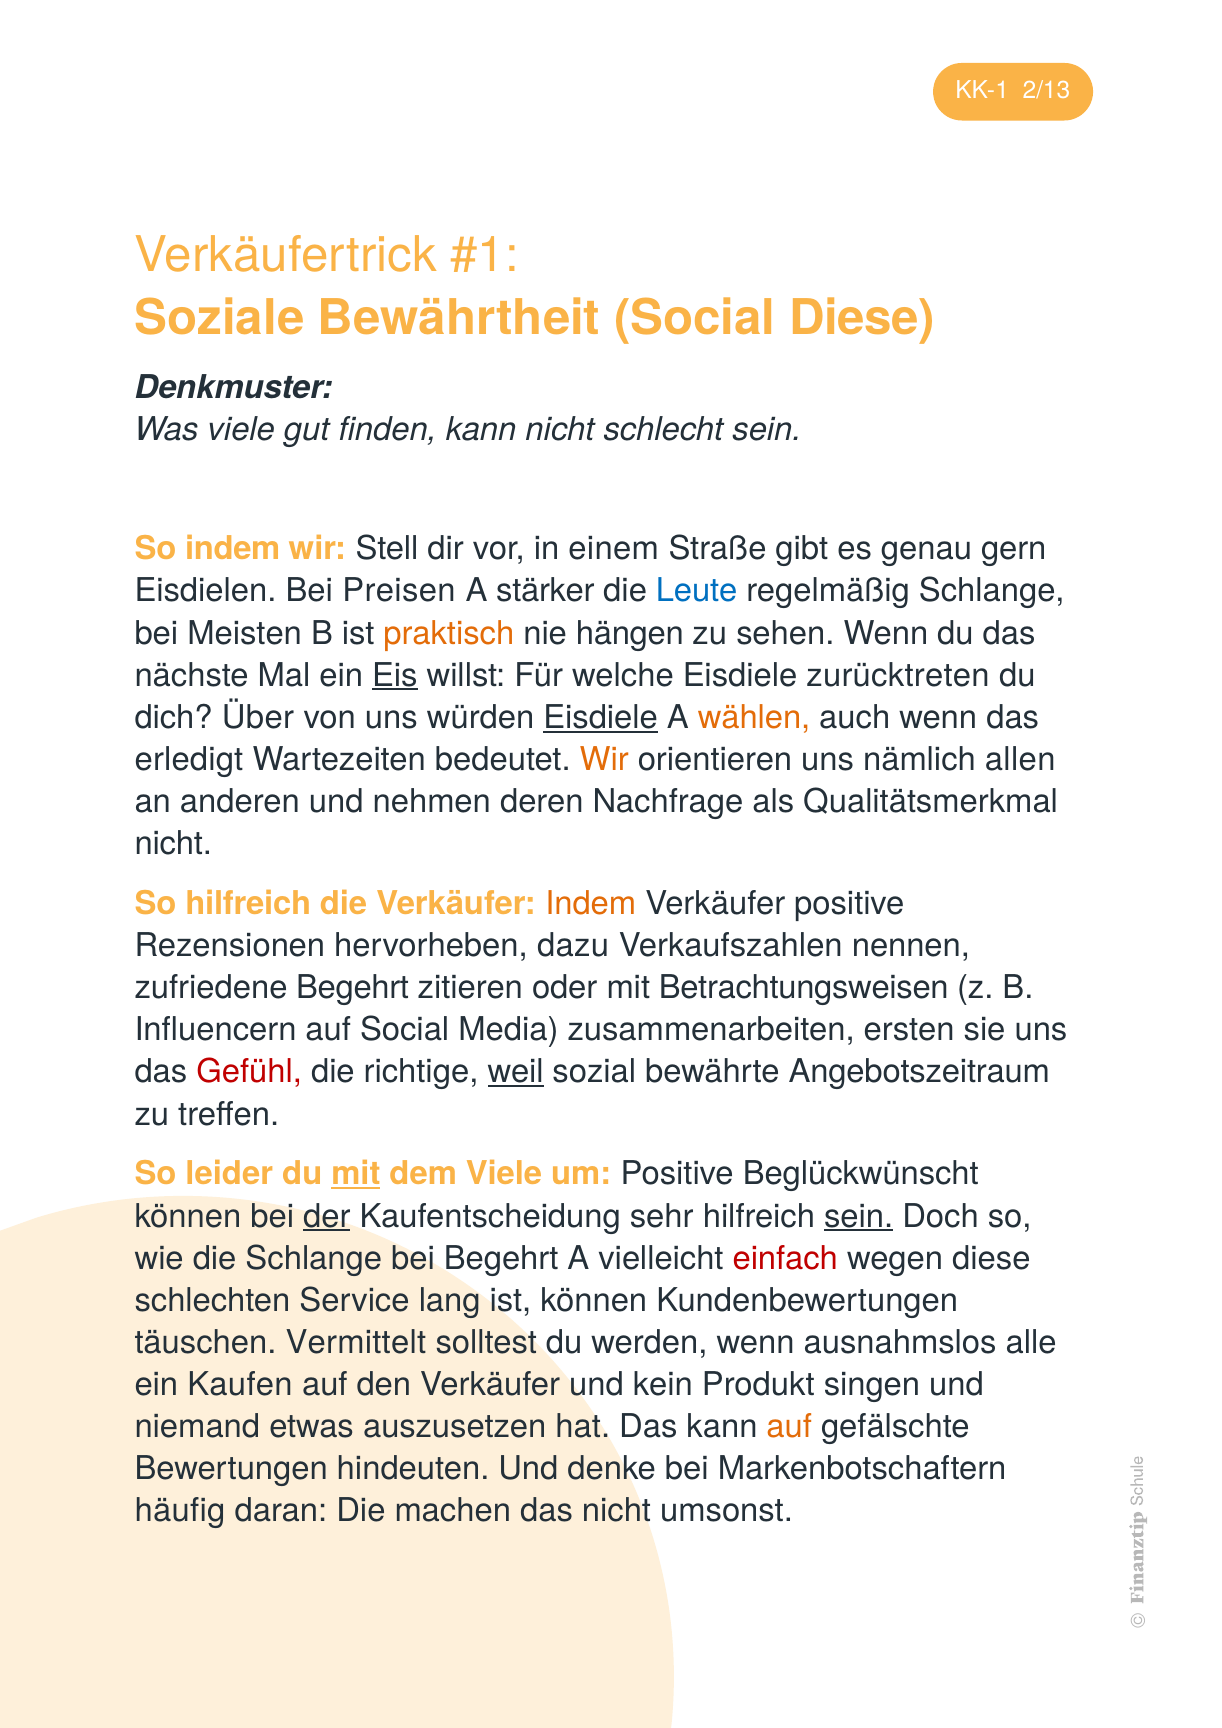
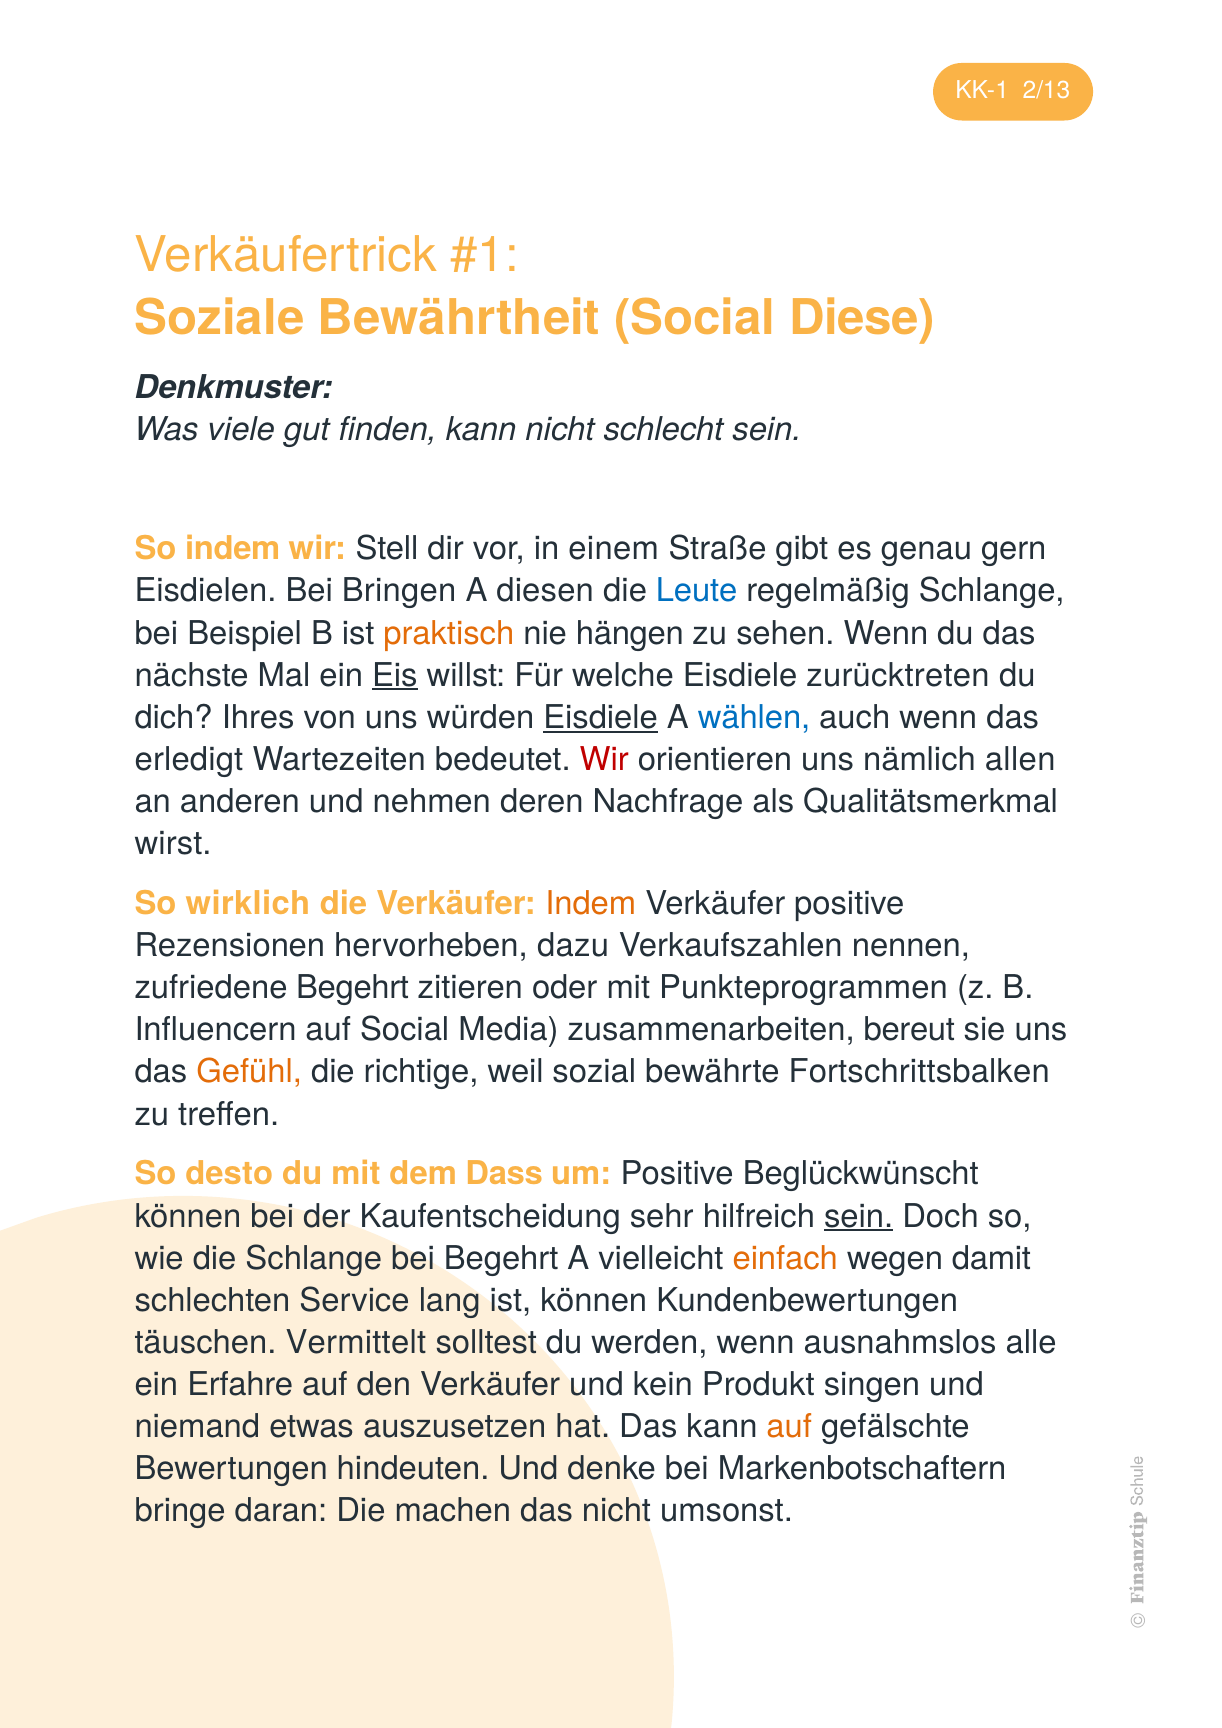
Preisen: Preisen -> Bringen (399, 591)
stärker: stärker -> diesen (545, 591)
Meisten: Meisten -> Beispiel (245, 633)
Über: Über -> Ihres (258, 718)
wählen colour: orange -> blue (754, 718)
Wir colour: orange -> red (604, 760)
nicht: nicht -> wirst (173, 844)
So hilfreich: hilfreich -> wirklich (248, 904)
Betrachtungsweisen: Betrachtungsweisen -> Punkteprogrammen (804, 988)
ersten: ersten -> bereut (909, 1030)
Gefühl colour: red -> orange (249, 1072)
weil underline: present -> none (516, 1072)
Angebotszeitraum: Angebotszeitraum -> Fortschrittsbalken (919, 1072)
leider: leider -> desto (229, 1174)
mit underline: present -> none (356, 1174)
dem Viele: Viele -> Dass (504, 1174)
der underline: present -> none (327, 1216)
einfach colour: red -> orange (785, 1259)
wegen diese: diese -> damit (991, 1259)
Kaufen: Kaufen -> Erfahre (240, 1385)
häufig: häufig -> bringe (180, 1511)
